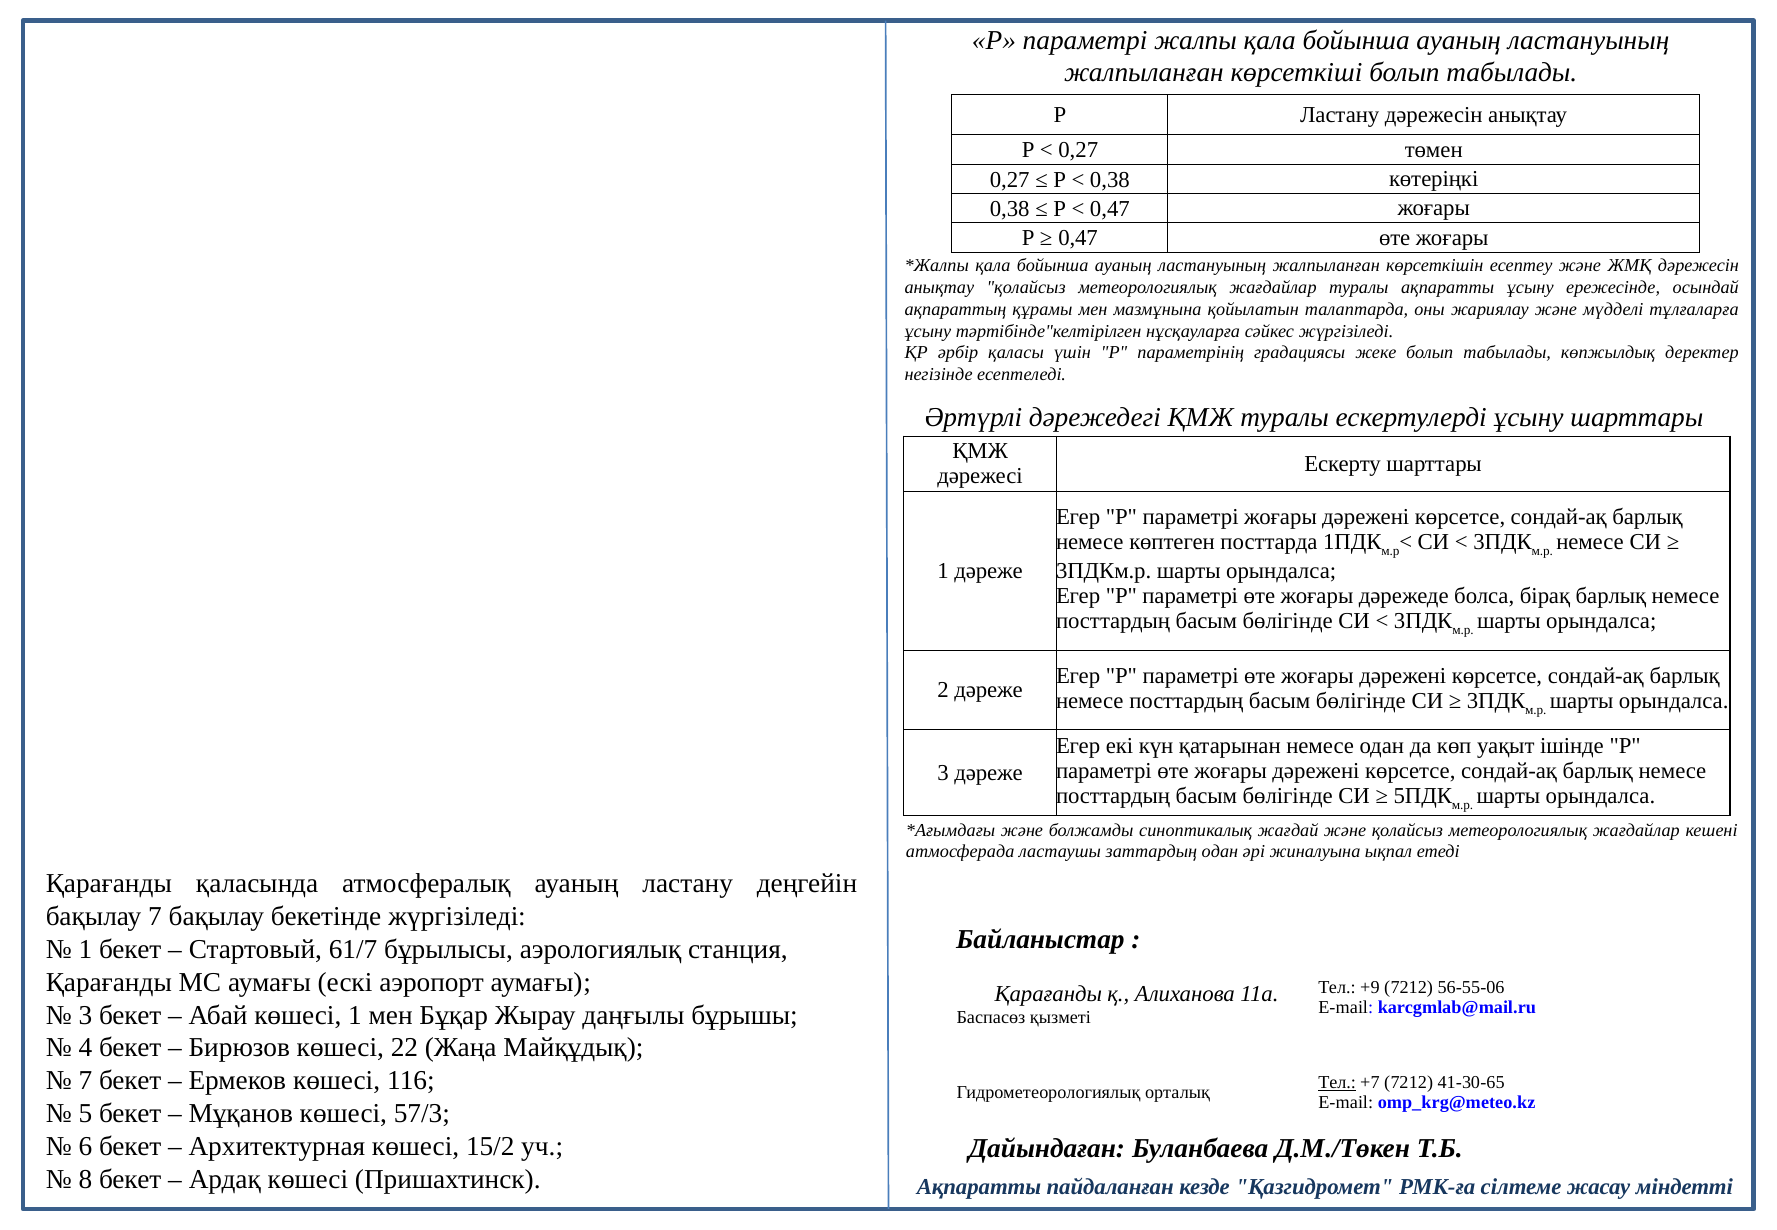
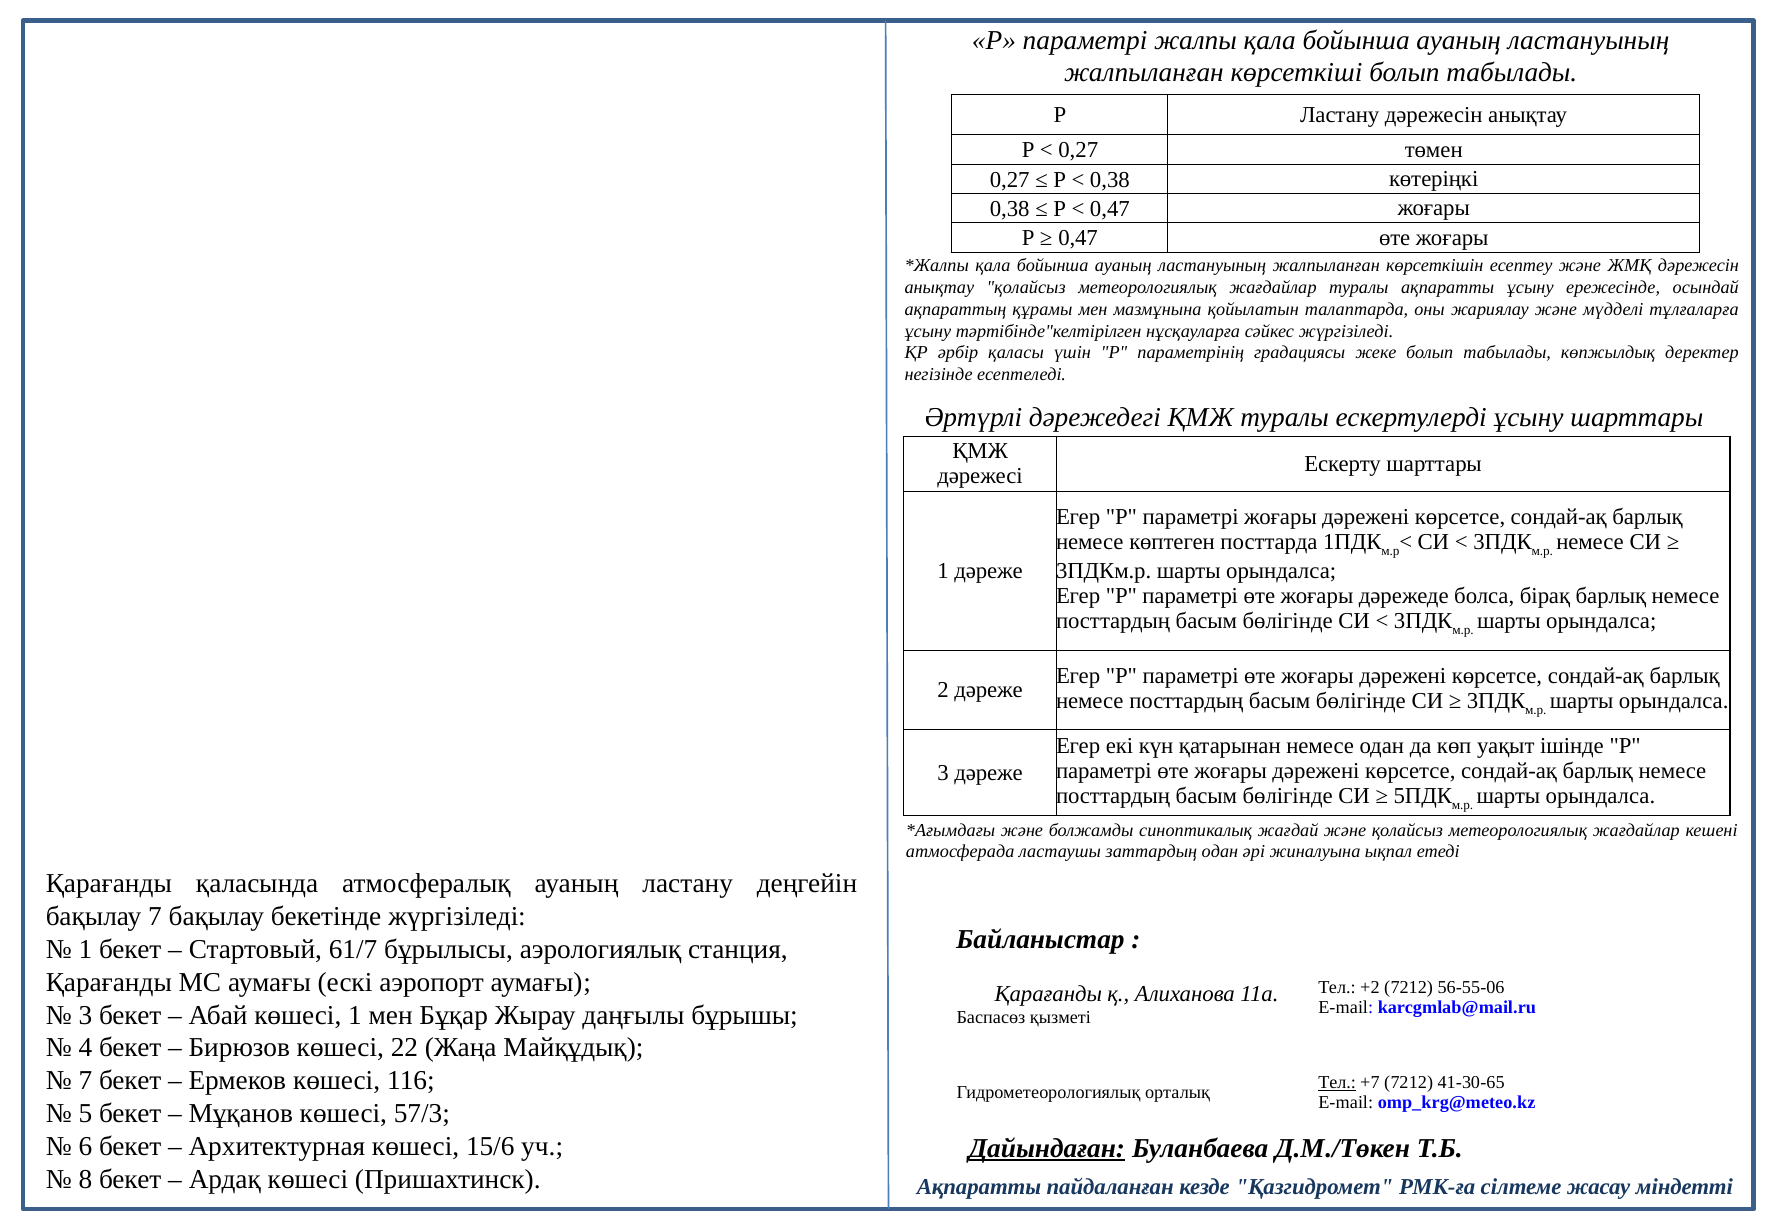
+9: +9 -> +2 (1370, 988)
15/2: 15/2 -> 15/6 (490, 1146)
Дайындаған underline: none -> present (1047, 1148)
